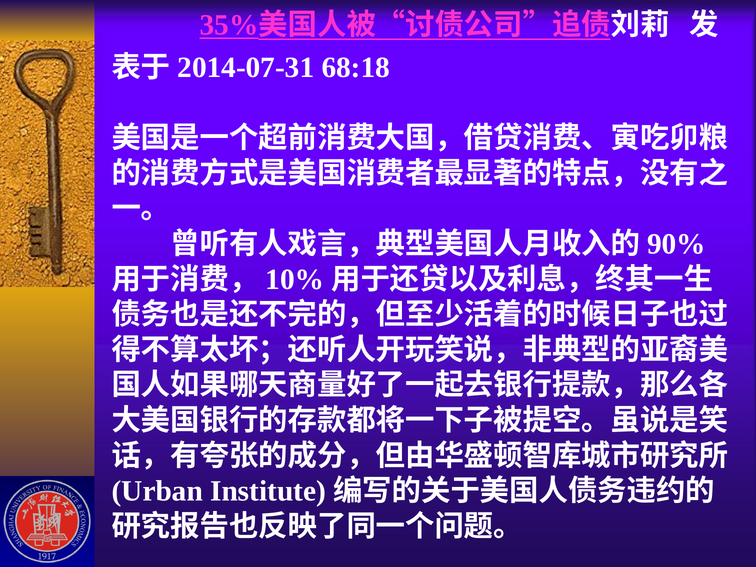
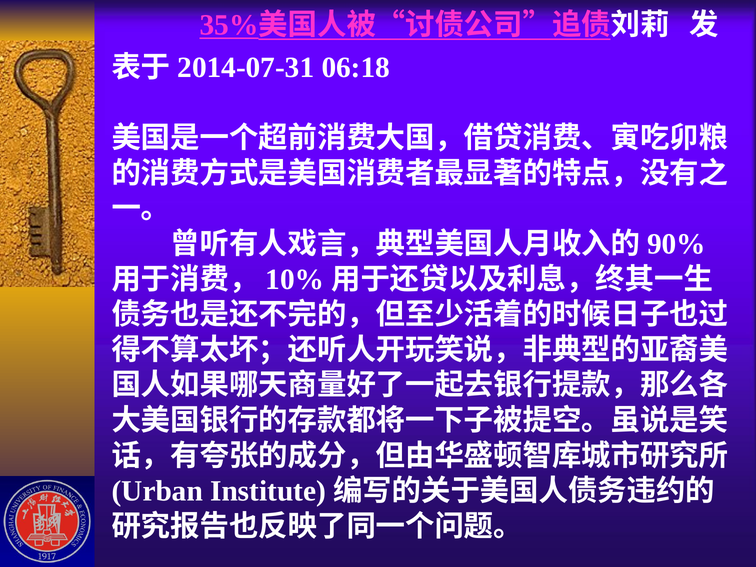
68:18: 68:18 -> 06:18 (356, 68)
